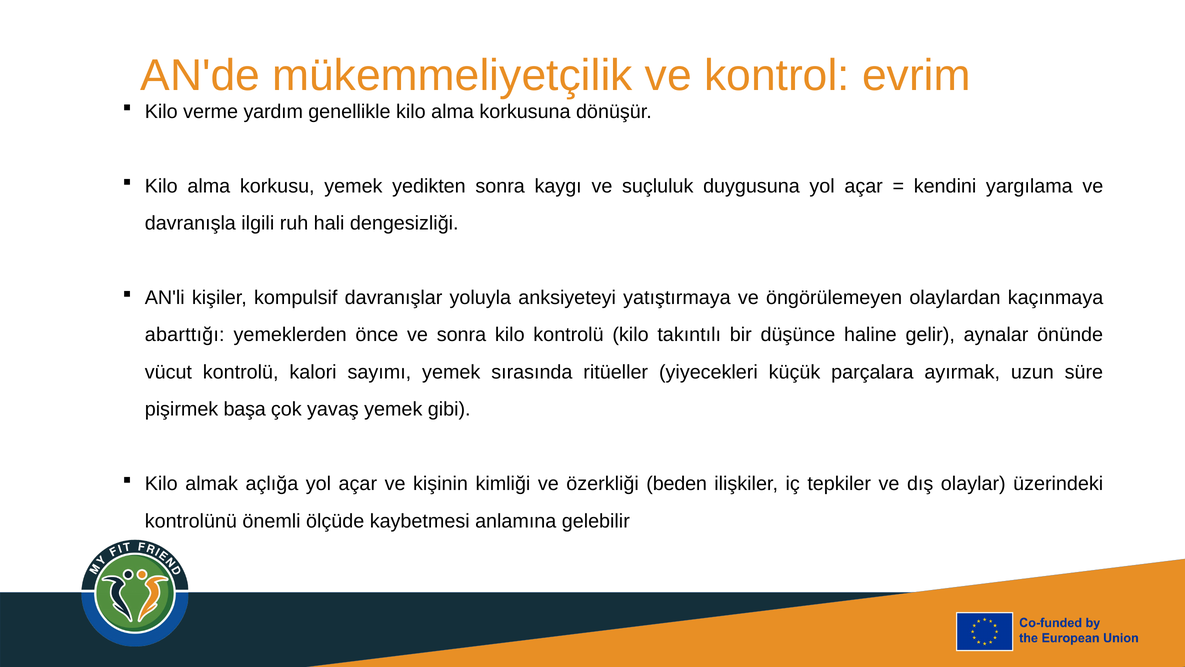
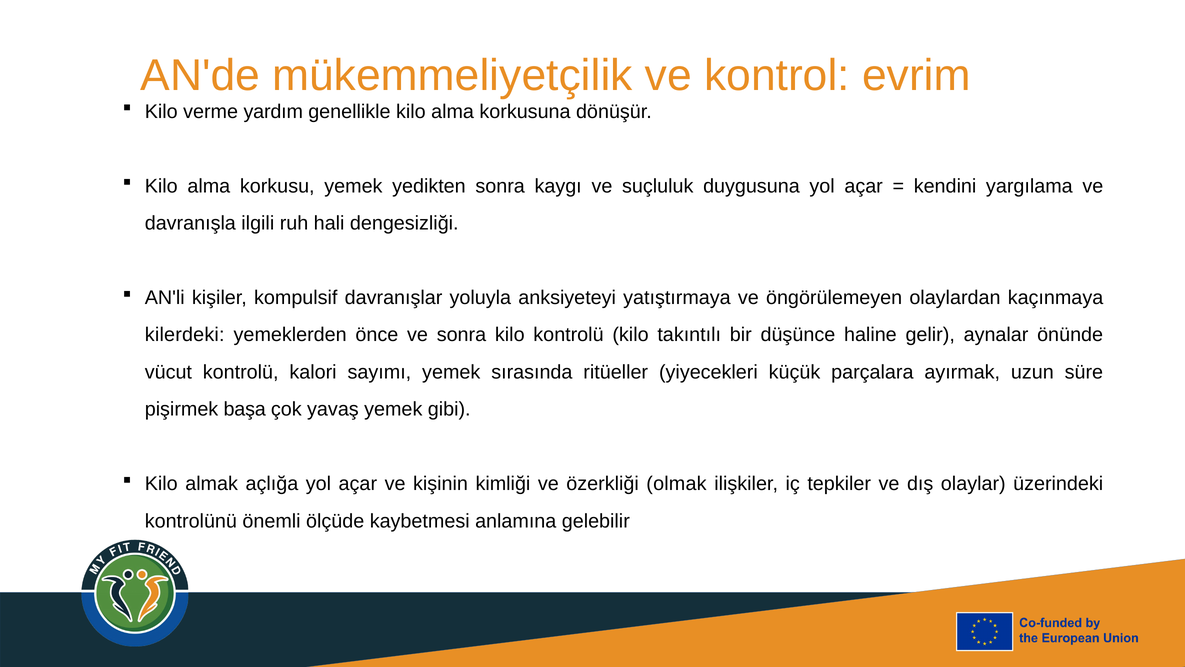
abarttığı: abarttığı -> kilerdeki (185, 335)
beden: beden -> olmak (676, 484)
